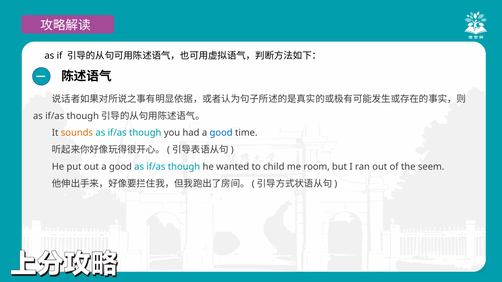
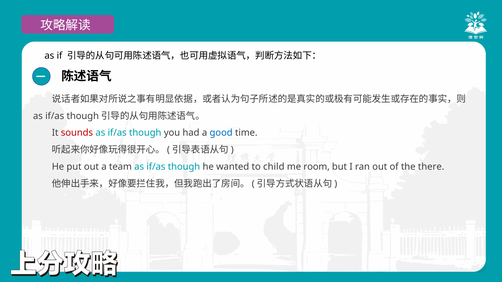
sounds colour: orange -> red (77, 133)
out a good: good -> team (120, 167)
seem: seem -> there (431, 167)
